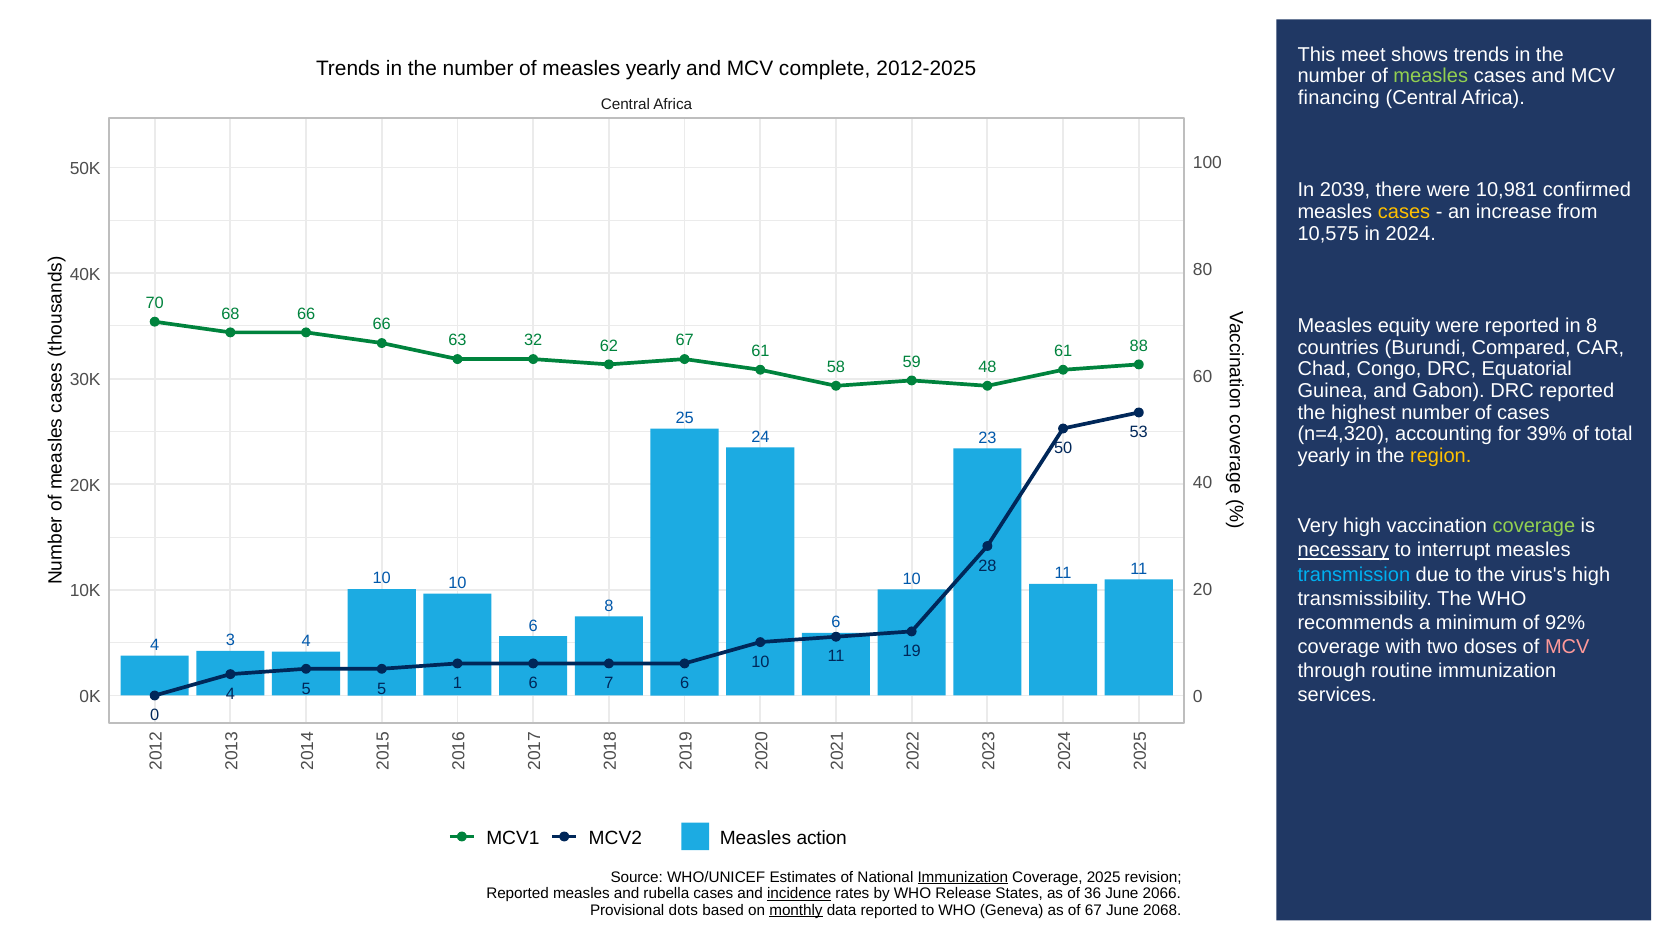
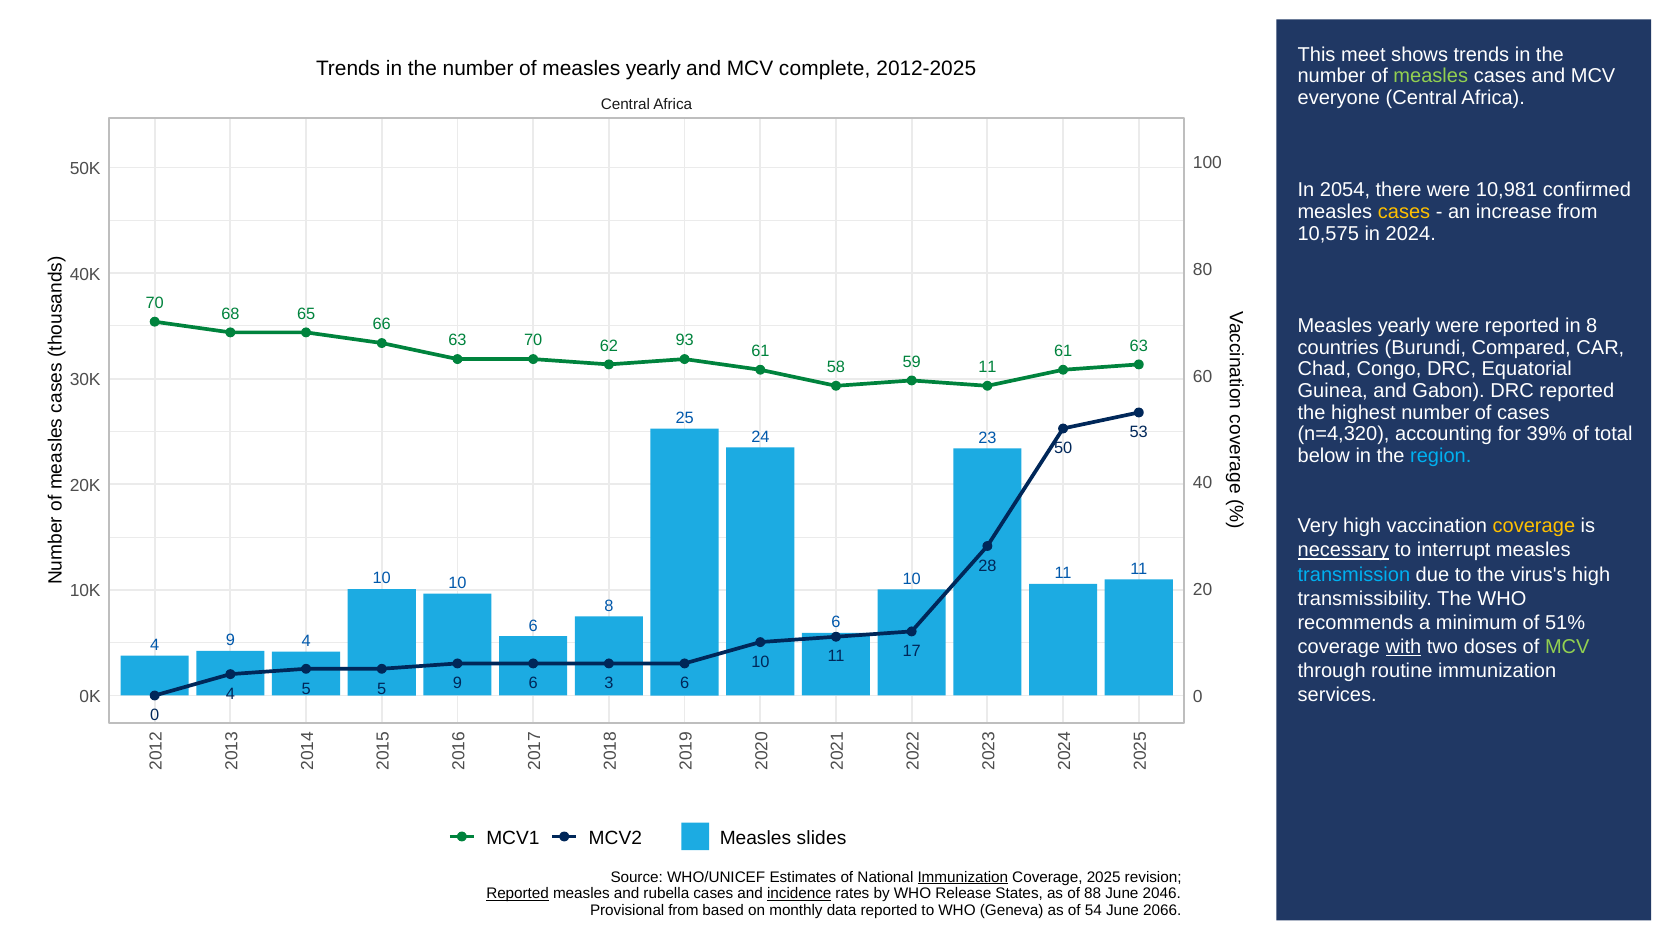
financing: financing -> everyone (1339, 98)
2039: 2039 -> 2054 (1345, 190)
68 66: 66 -> 65 (306, 314)
equity: equity -> yearly (1404, 326)
63 32: 32 -> 70 (533, 341)
62 67: 67 -> 93 (685, 341)
61 88: 88 -> 63 (1139, 346)
59 48: 48 -> 11 (987, 367)
yearly: yearly -> below (1324, 456)
region colour: yellow -> light blue (1441, 456)
coverage colour: light green -> yellow (1534, 527)
92%: 92% -> 51% (1565, 623)
with underline: none -> present (1403, 647)
MCV colour: pink -> light green (1567, 647)
4 3: 3 -> 9 (230, 641)
19: 19 -> 17 (912, 652)
5 1: 1 -> 9 (457, 684)
6 7: 7 -> 3 (609, 684)
action: action -> slides (822, 838)
Reported underline: none -> present (518, 894)
36: 36 -> 88 (1093, 894)
2066: 2066 -> 2046 (1162, 894)
Provisional dots: dots -> from (683, 911)
monthly underline: present -> none (796, 911)
of 67: 67 -> 54 (1093, 911)
2068: 2068 -> 2066 (1162, 911)
